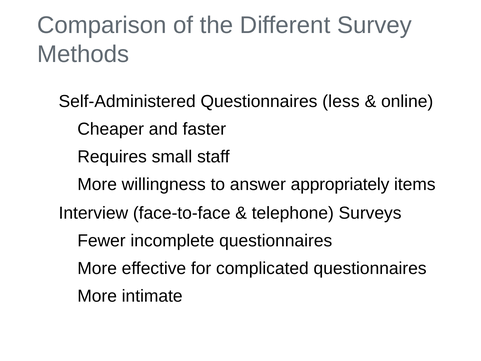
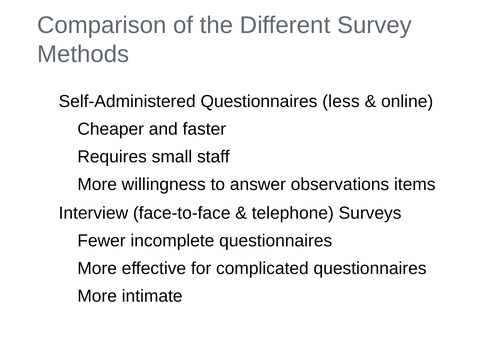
appropriately: appropriately -> observations (340, 184)
